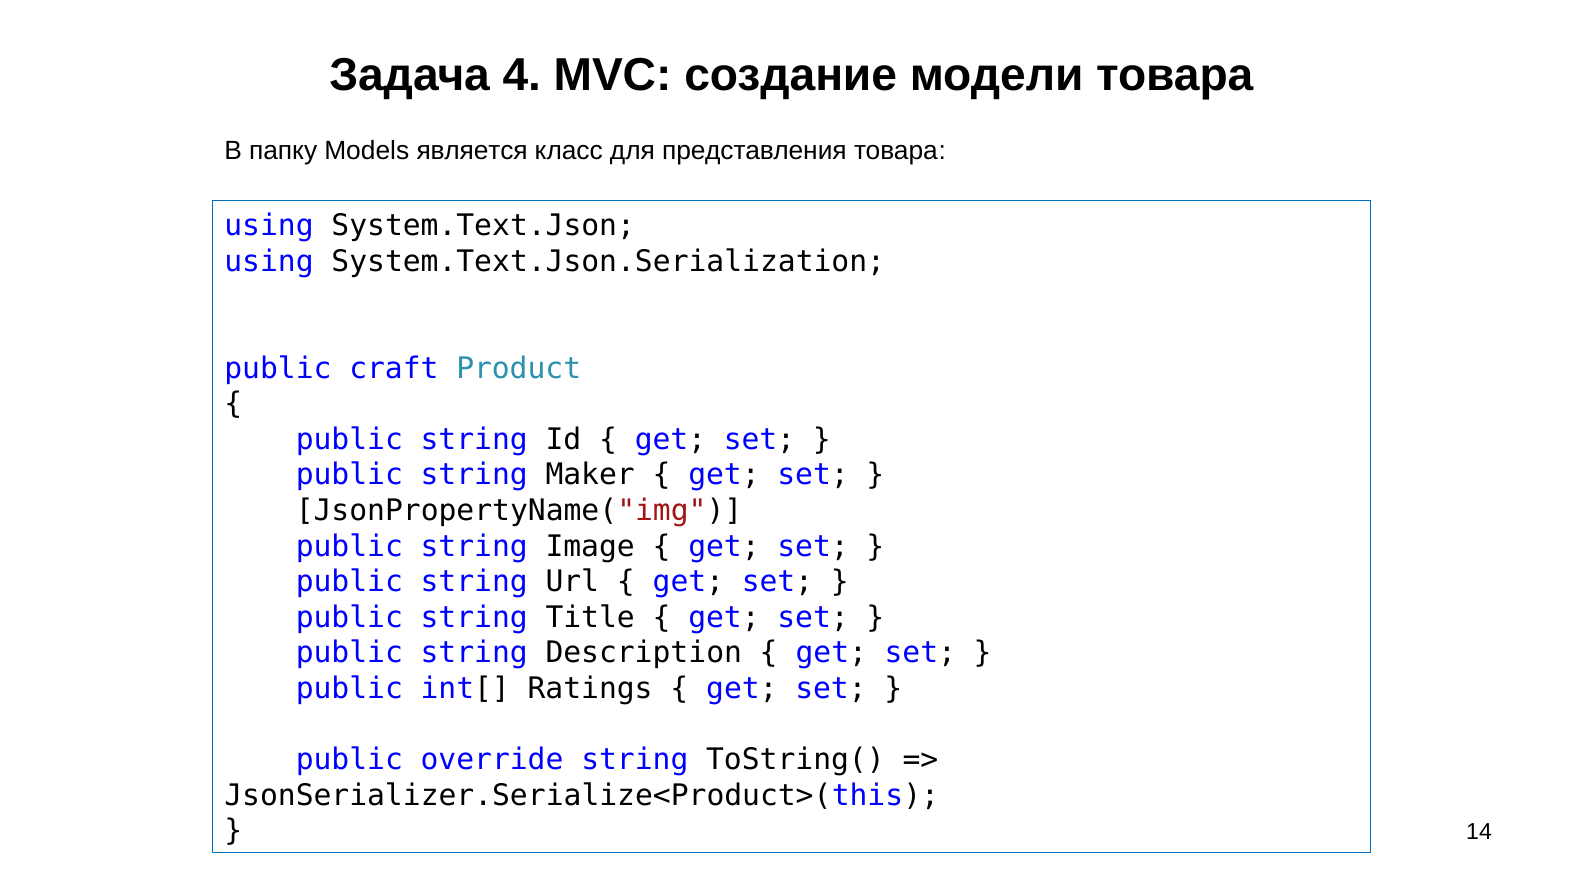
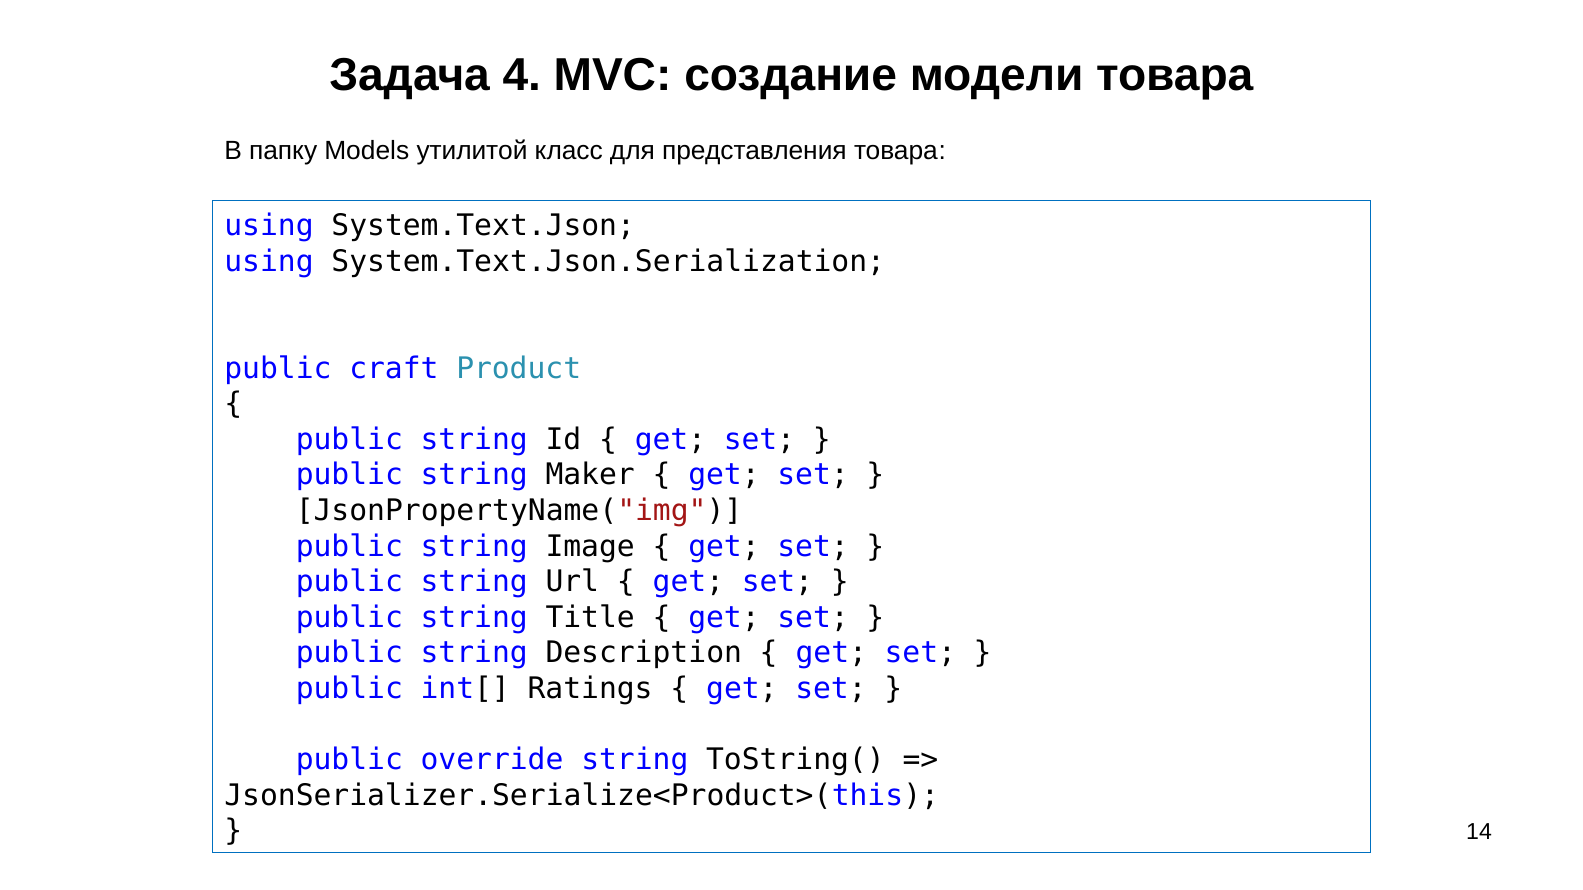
является: является -> утилитой (472, 151)
